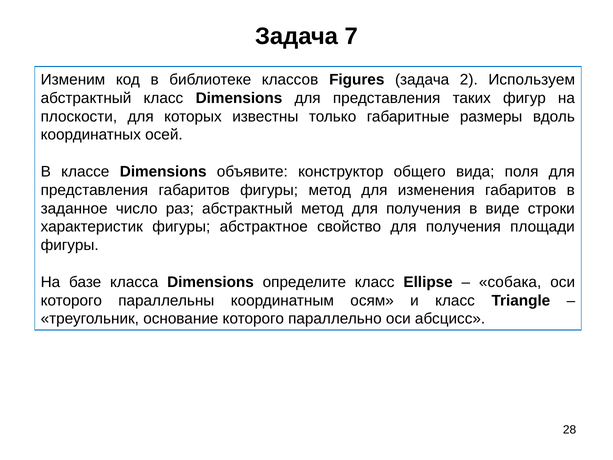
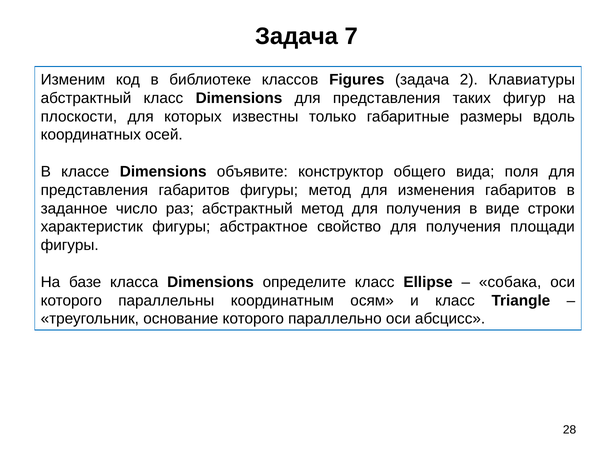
Используем: Используем -> Клавиатуры (532, 80)
